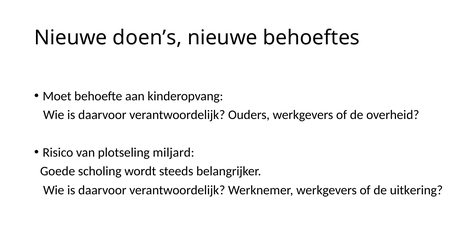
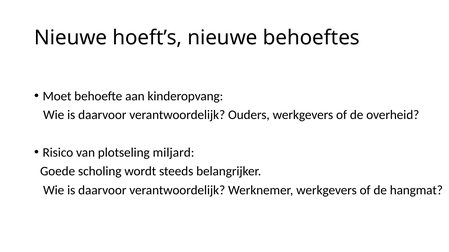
doen’s: doen’s -> hoeft’s (147, 38)
uitkering: uitkering -> hangmat (416, 190)
